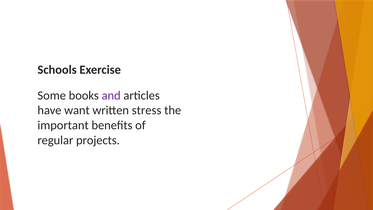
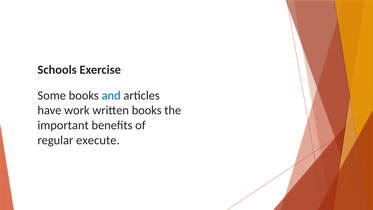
and colour: purple -> blue (111, 95)
want: want -> work (77, 110)
written stress: stress -> books (147, 110)
projects: projects -> execute (98, 140)
